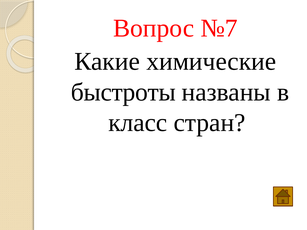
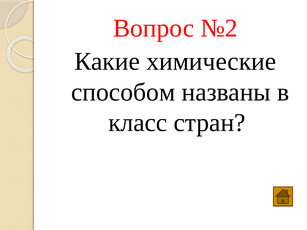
№7: №7 -> №2 (219, 28)
быстроты: быстроты -> способом (123, 92)
